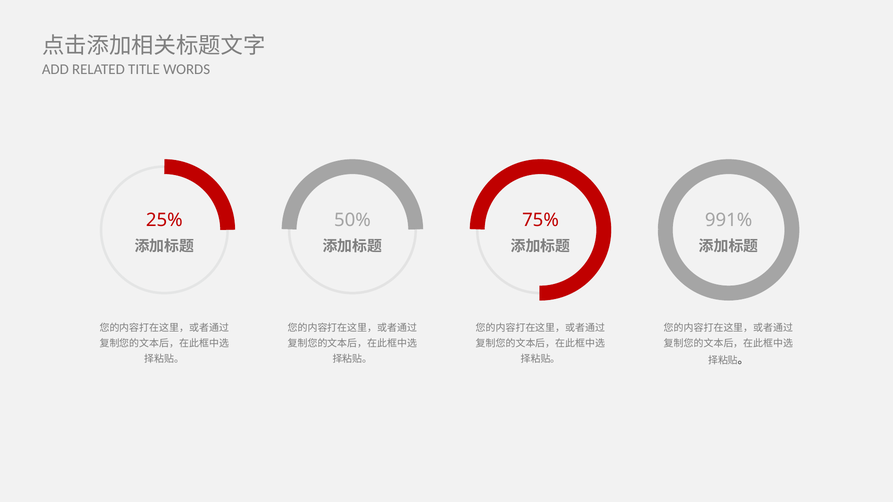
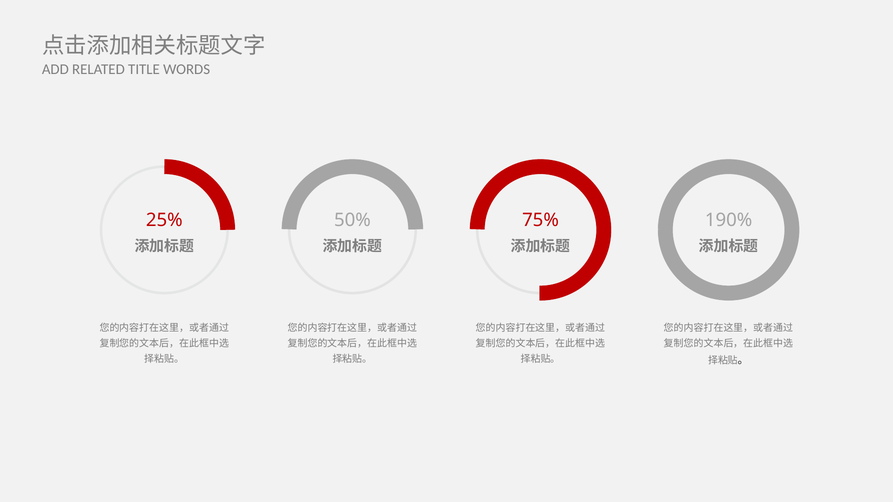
991%: 991% -> 190% (729, 220)
